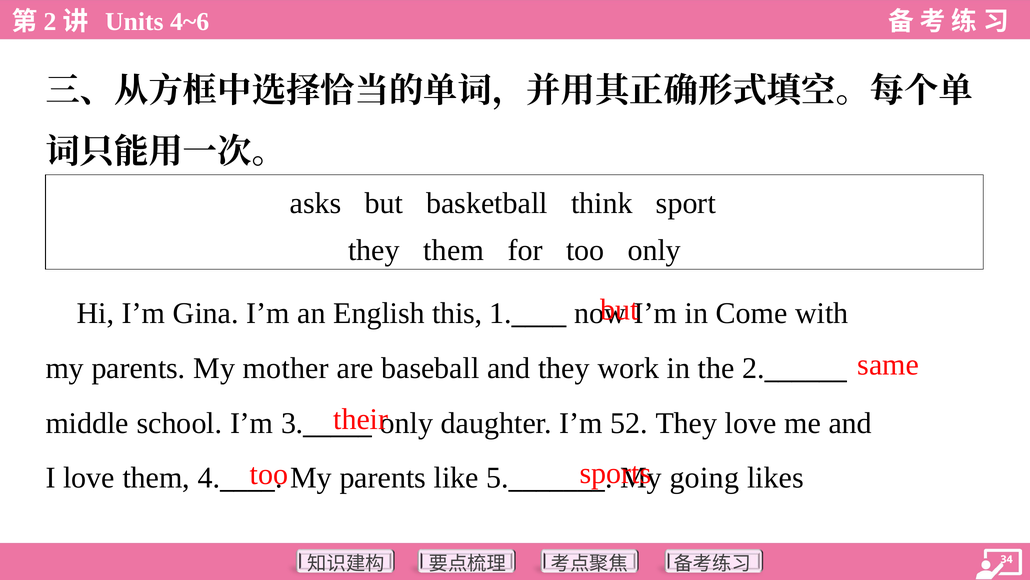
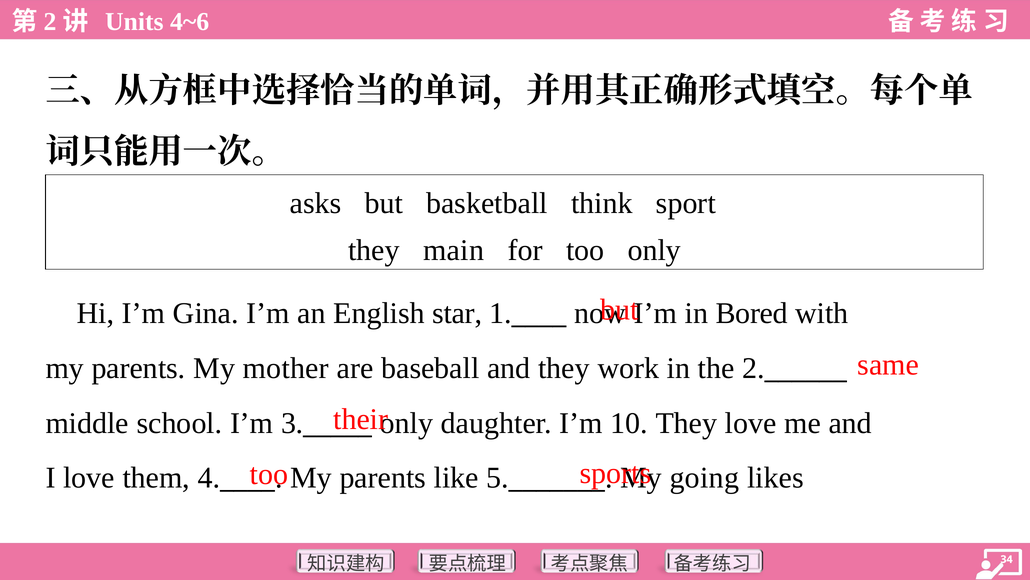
they them: them -> main (454, 250)
this: this -> star (457, 313)
Come: Come -> Bored (752, 313)
52: 52 -> 10 (629, 423)
